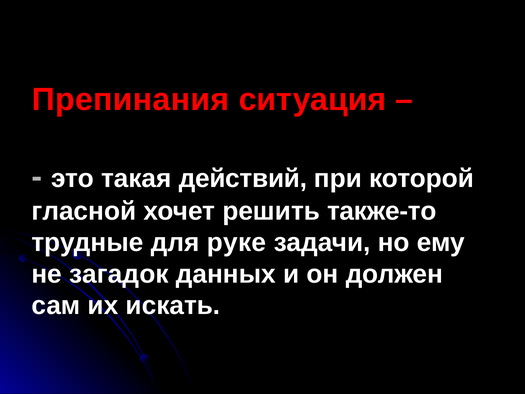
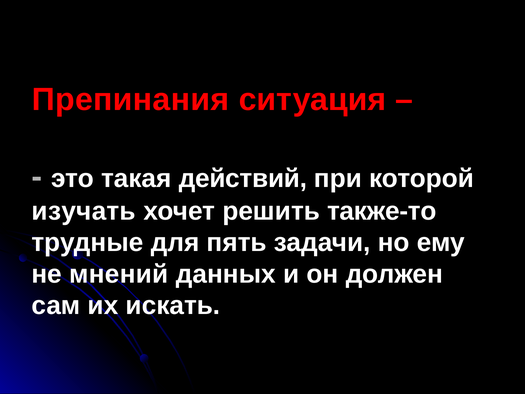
гласной: гласной -> изучать (84, 211)
руке: руке -> пять (237, 242)
загадок: загадок -> мнений (119, 274)
